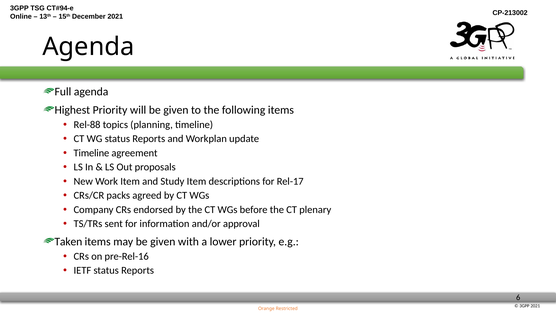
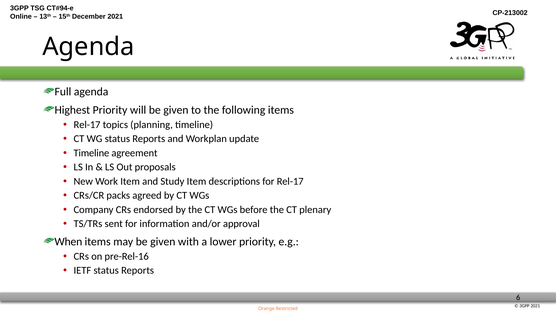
Rel-88: Rel-88 -> Rel-17 (87, 125)
Taken: Taken -> When (68, 241)
